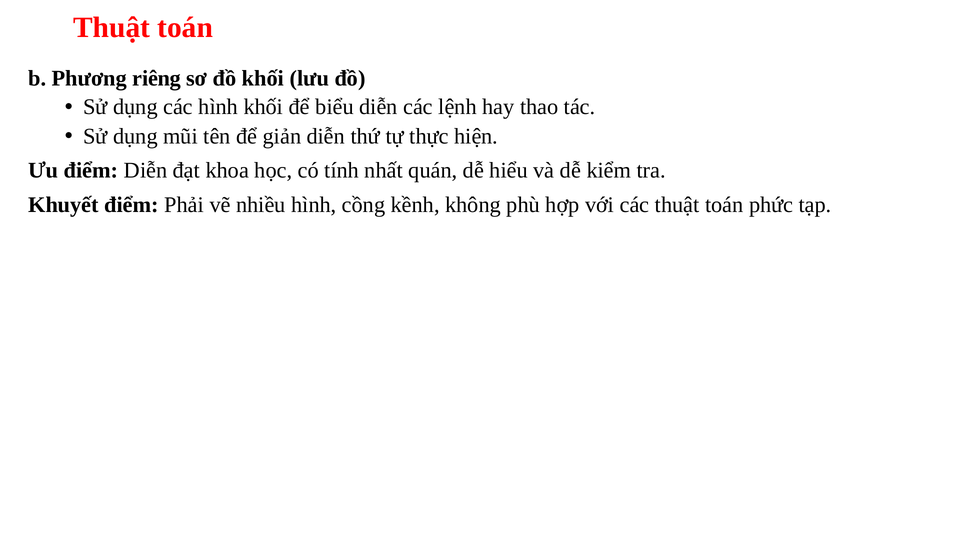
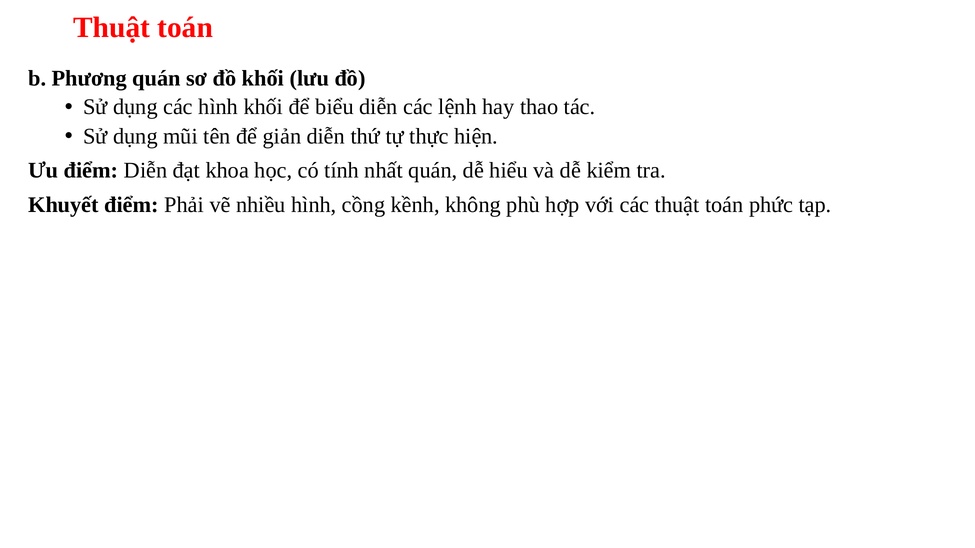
Phương riêng: riêng -> quán (157, 78)
